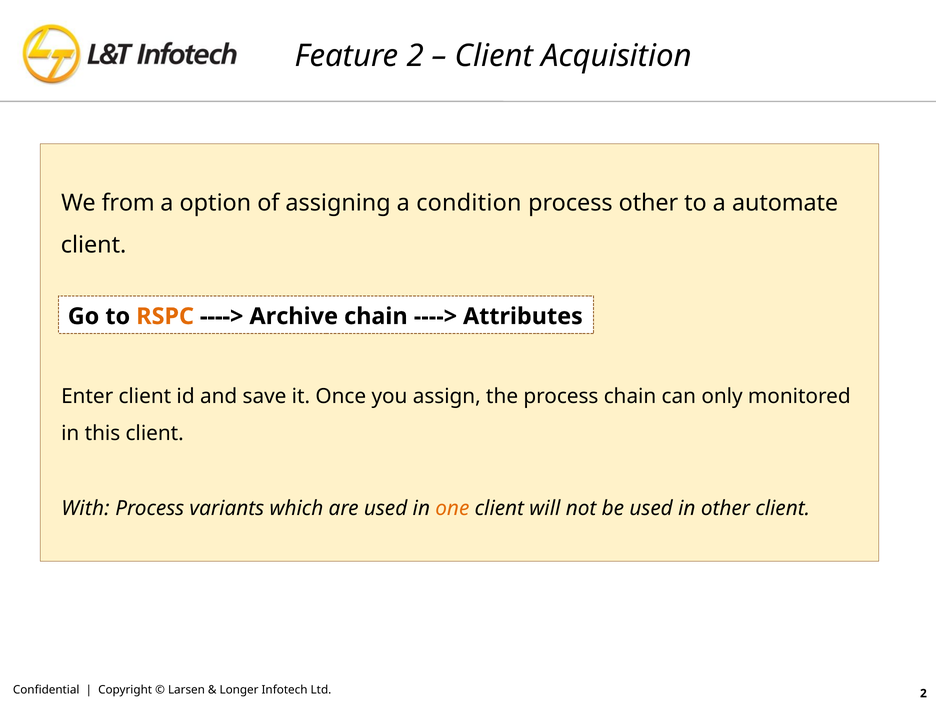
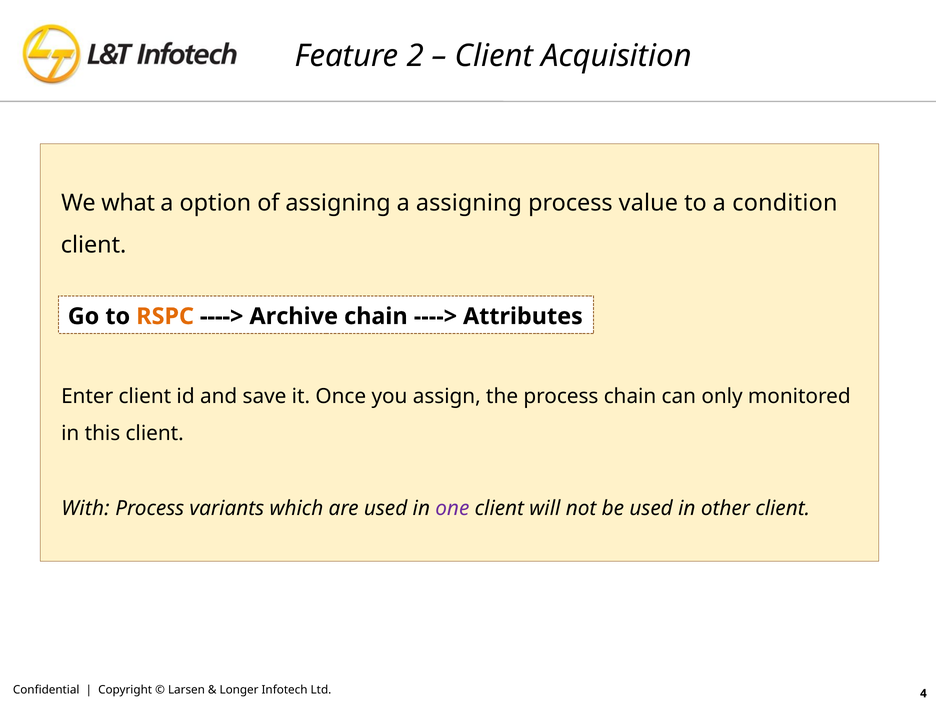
from: from -> what (128, 203)
a condition: condition -> assigning (469, 203)
process other: other -> value (648, 203)
automate: automate -> condition (785, 203)
one colour: orange -> purple (452, 508)
Ltd 2: 2 -> 4 (923, 693)
